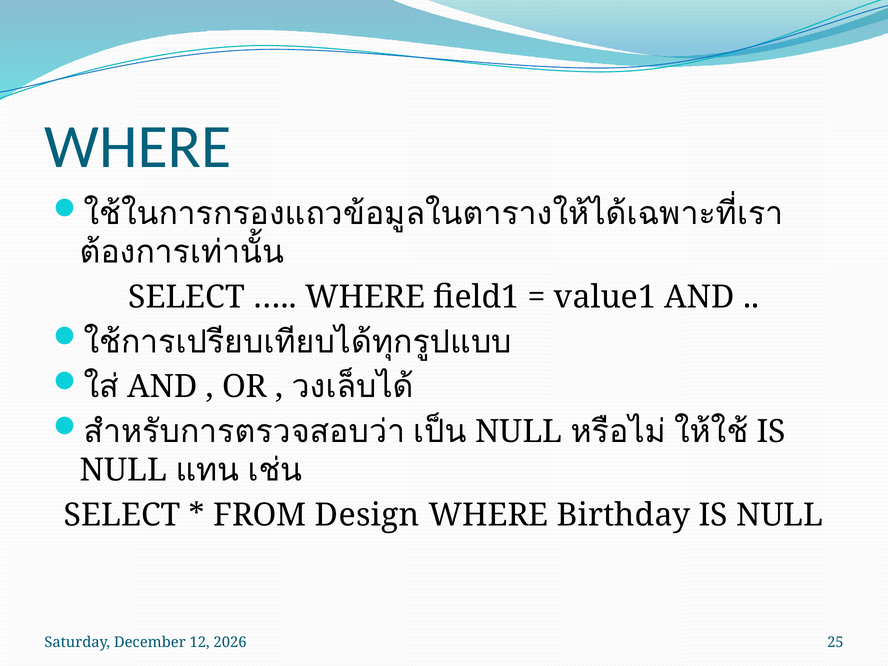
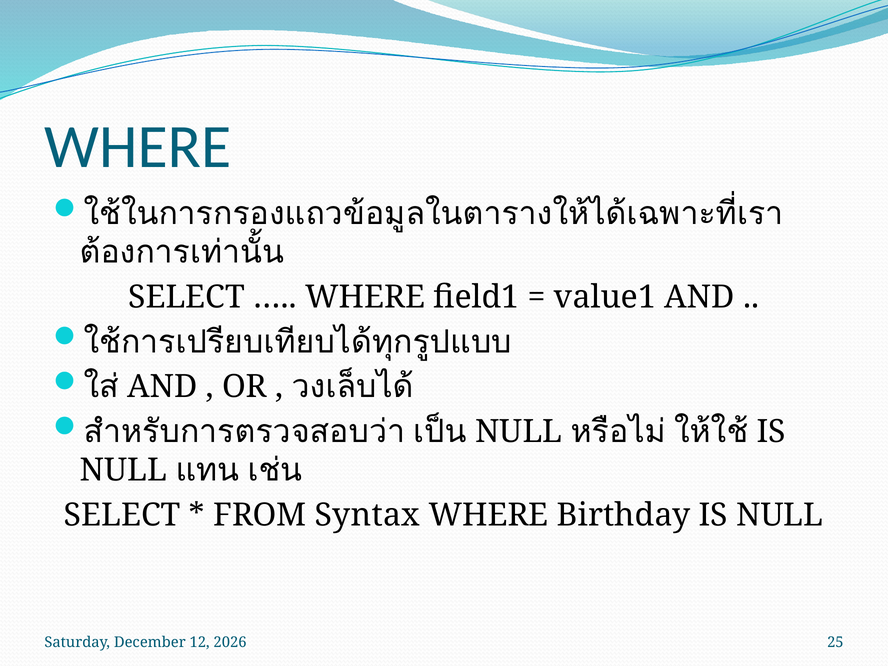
Design: Design -> Syntax (367, 515)
